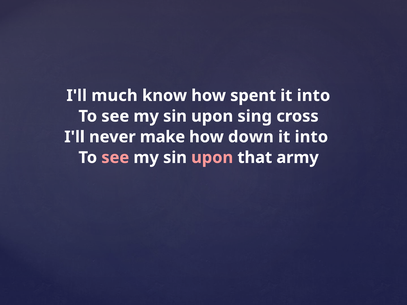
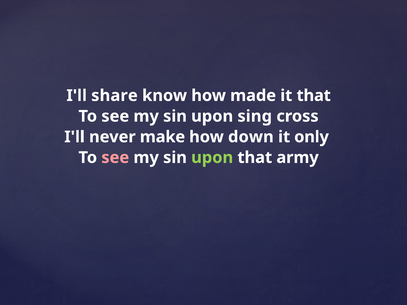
much: much -> share (114, 96)
spent: spent -> made (253, 96)
into: into -> that (314, 96)
into: into -> only (312, 137)
upon colour: pink -> light green (212, 158)
